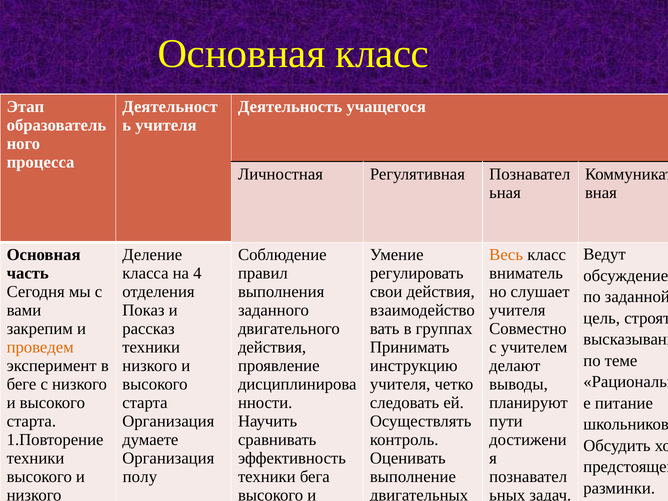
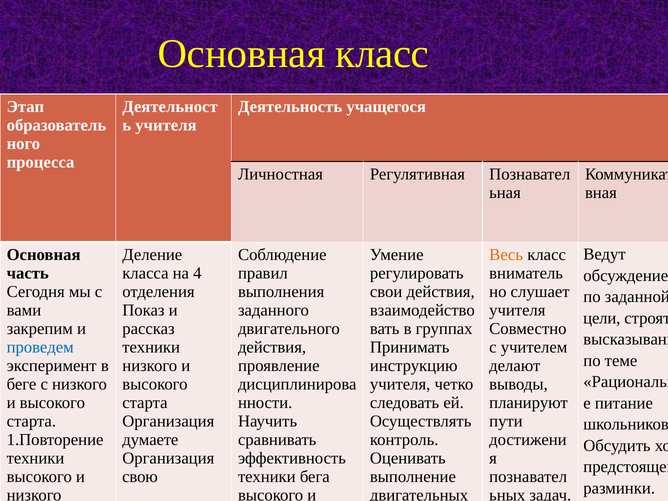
цель: цель -> цели (602, 318)
проведем colour: orange -> blue (40, 347)
полу: полу -> свою (140, 477)
